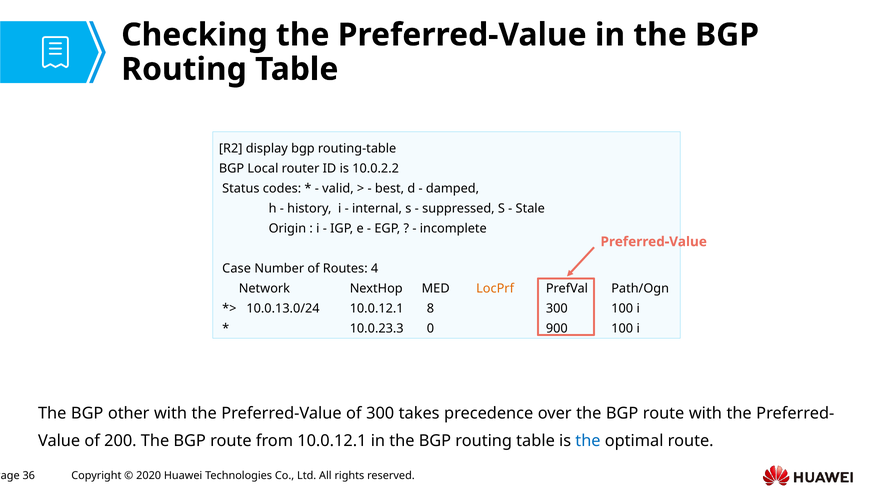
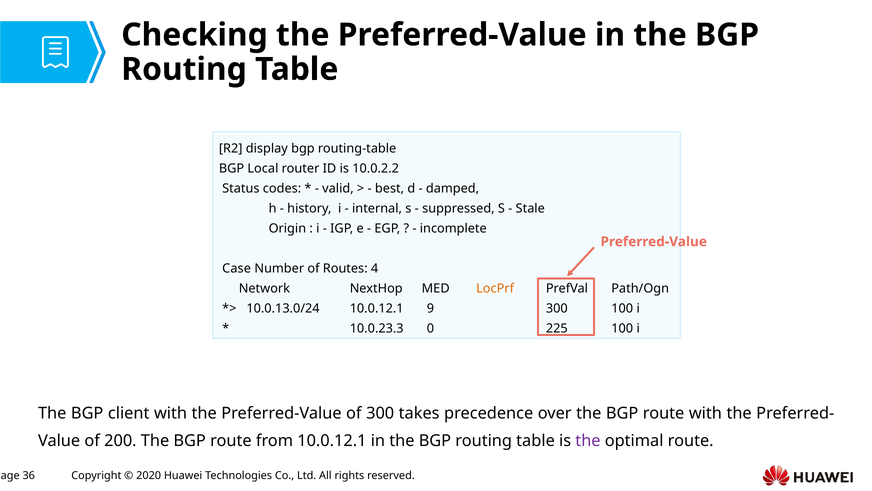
8: 8 -> 9 (430, 308)
900: 900 -> 225 (557, 328)
other: other -> client (129, 413)
the colour: blue -> purple (588, 441)
